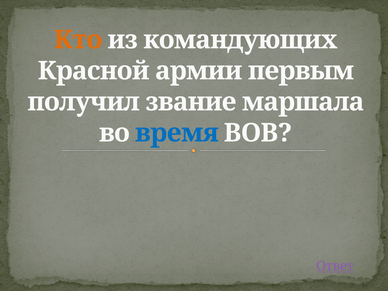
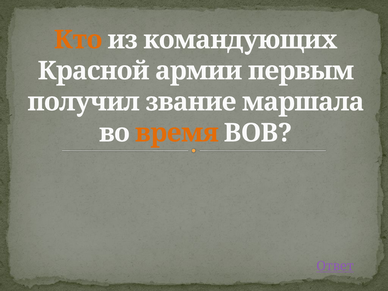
время colour: blue -> orange (177, 133)
